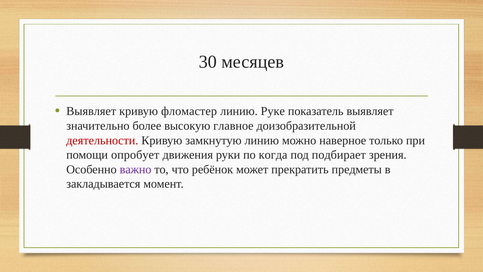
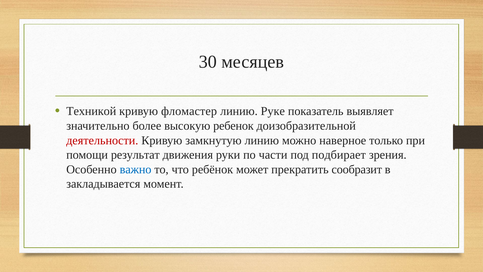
Выявляет: Выявляет -> Техникой (91, 111)
главное: главное -> ребенок (233, 126)
опробует: опробует -> результат (135, 155)
когда: когда -> части (273, 155)
важно colour: purple -> blue (136, 169)
предметы: предметы -> сообразит (357, 169)
